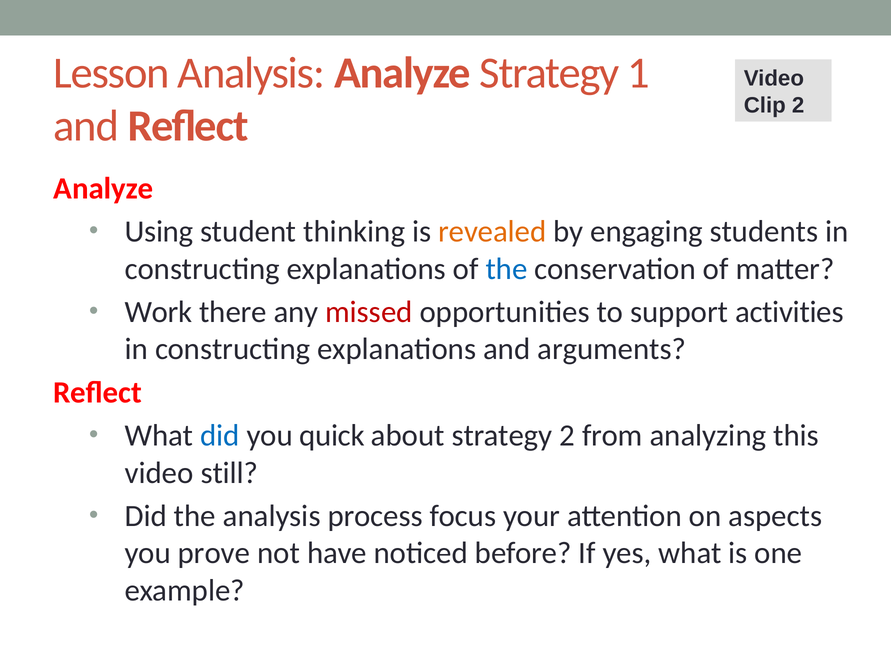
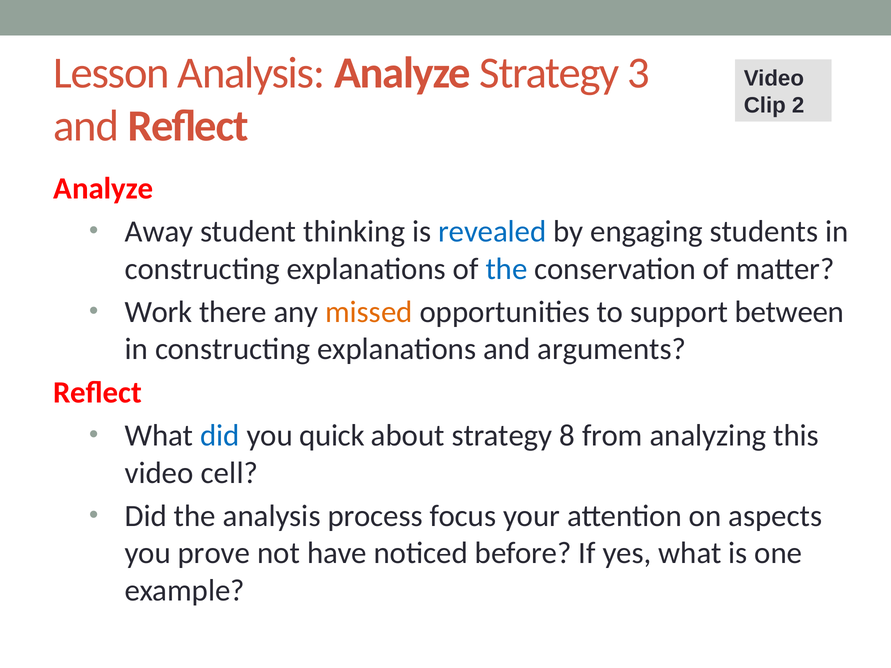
1: 1 -> 3 (638, 73)
Using: Using -> Away (159, 232)
revealed colour: orange -> blue (492, 232)
missed colour: red -> orange (369, 312)
activities: activities -> between (789, 312)
strategy 2: 2 -> 8 (567, 436)
still: still -> cell (229, 473)
